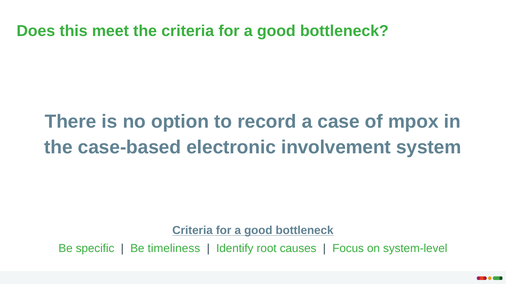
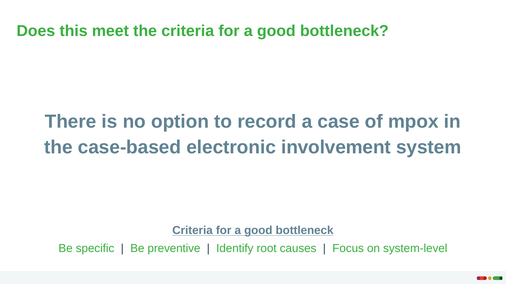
timeliness: timeliness -> preventive (174, 249)
